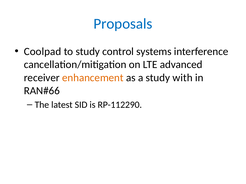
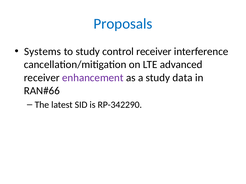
Coolpad: Coolpad -> Systems (43, 52)
control systems: systems -> receiver (154, 52)
enhancement colour: orange -> purple (93, 78)
with: with -> data (183, 78)
RP-112290: RP-112290 -> RP-342290 (120, 105)
